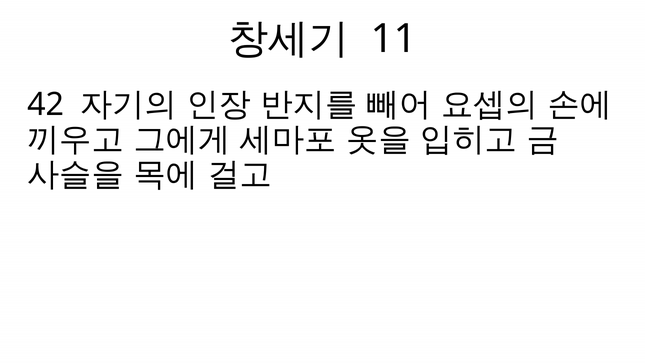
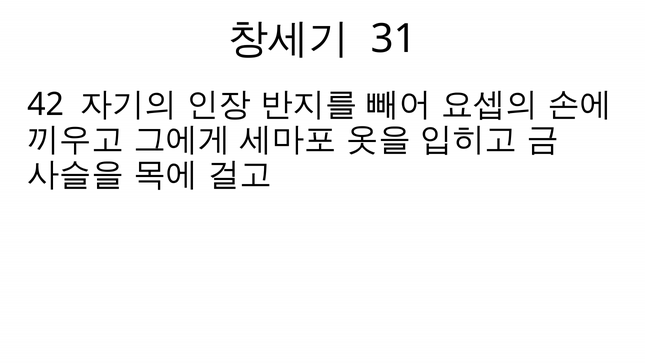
11: 11 -> 31 (394, 39)
